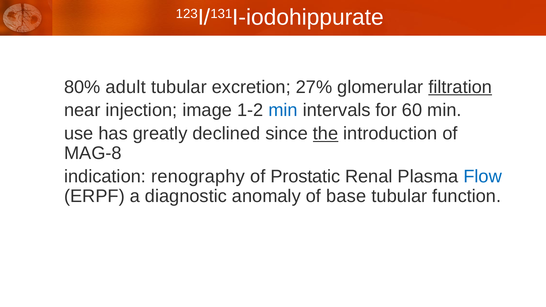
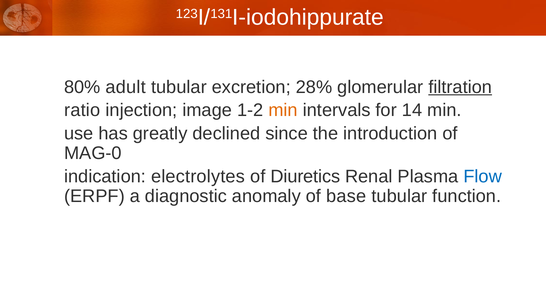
27%: 27% -> 28% (314, 87)
near: near -> ratio (82, 110)
min colour: blue -> orange (283, 110)
60: 60 -> 14 (412, 110)
the underline: present -> none (326, 134)
MAG-8: MAG-8 -> MAG-0 (93, 153)
renography: renography -> electrolytes (198, 177)
Prostatic: Prostatic -> Diuretics (305, 177)
